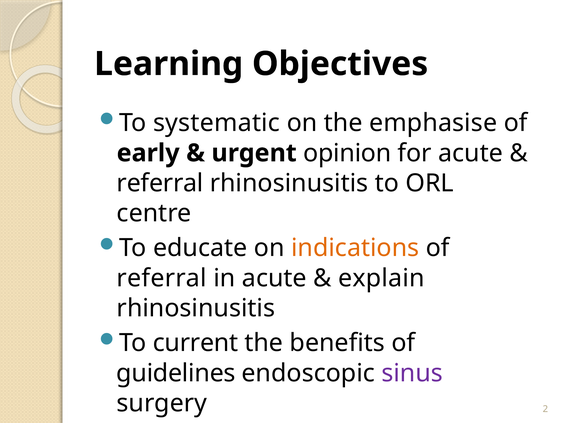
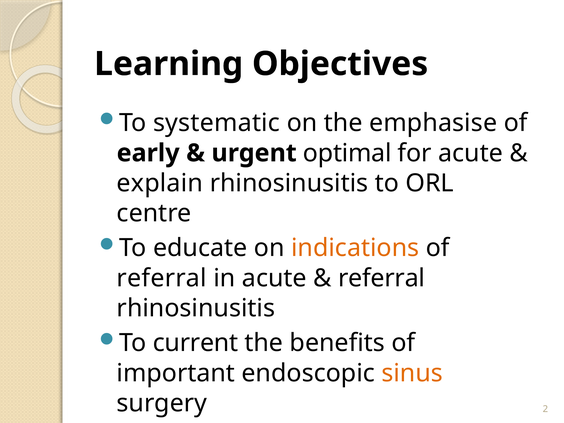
opinion: opinion -> optimal (347, 153)
referral: referral -> explain (160, 183)
explain: explain -> referral (382, 278)
guidelines: guidelines -> important (176, 373)
sinus colour: purple -> orange (412, 373)
